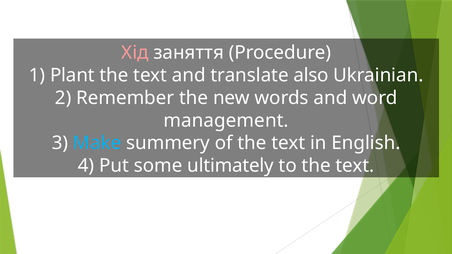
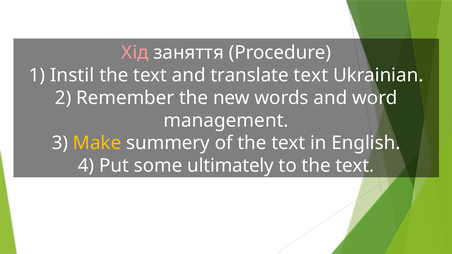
Plant: Plant -> Instil (72, 75)
translate also: also -> text (311, 75)
Make colour: light blue -> yellow (97, 143)
